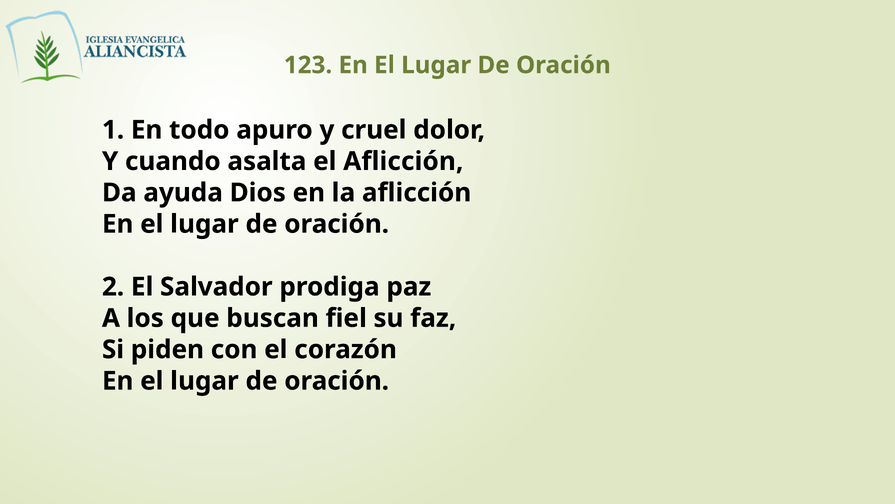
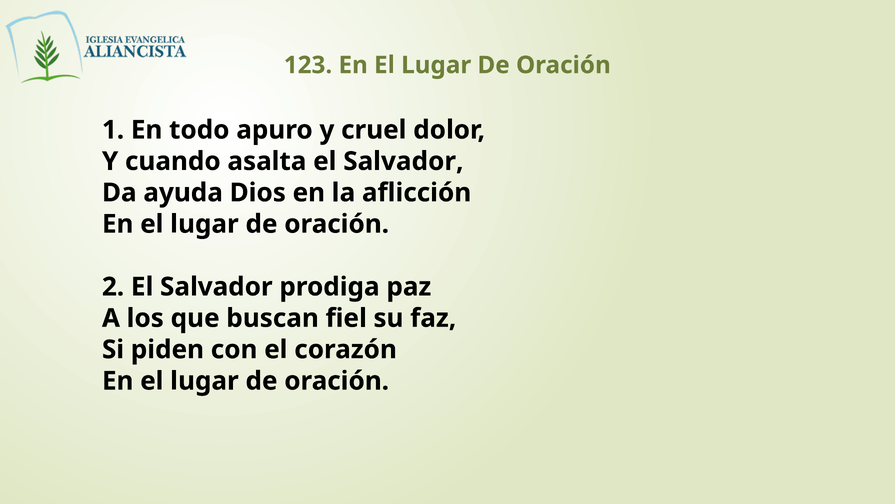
asalta el Aflicción: Aflicción -> Salvador (403, 161)
